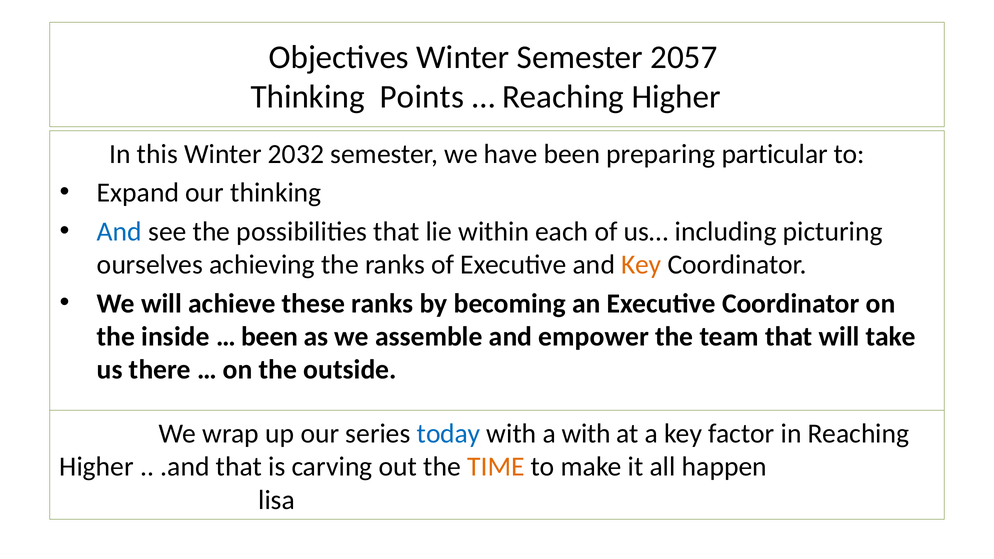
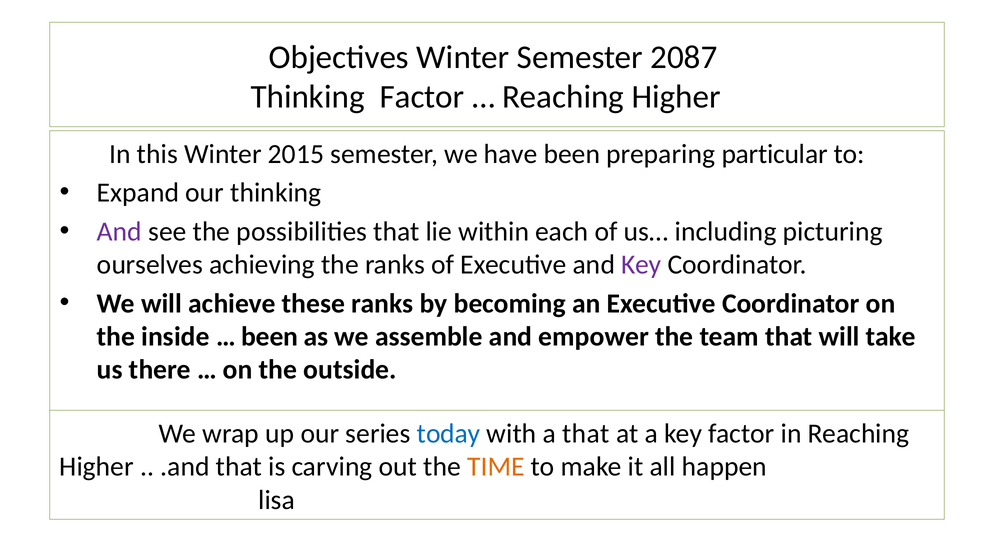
2057: 2057 -> 2087 (684, 57)
Thinking Points: Points -> Factor (422, 97)
2032: 2032 -> 2015 (296, 154)
And colour: blue -> purple (119, 232)
Key colour: orange -> purple (641, 265)
a with: with -> that (586, 434)
